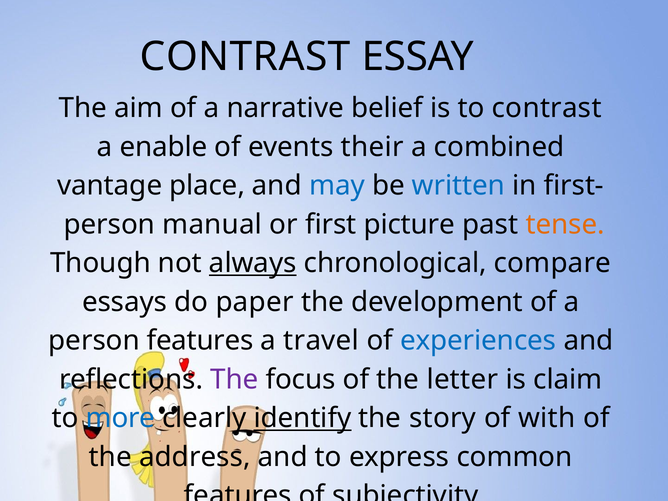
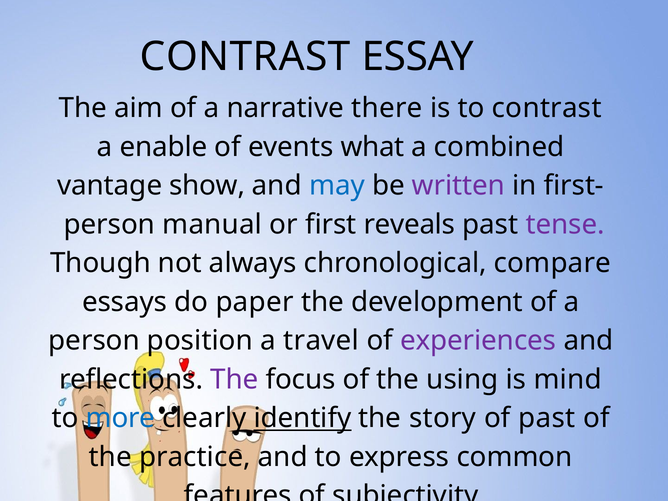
belief: belief -> there (387, 108)
their: their -> what (372, 147)
place: place -> show (207, 186)
written colour: blue -> purple (459, 186)
picture: picture -> reveals (409, 224)
tense colour: orange -> purple (565, 224)
always underline: present -> none (253, 263)
person features: features -> position (200, 341)
experiences colour: blue -> purple (478, 341)
letter: letter -> using (462, 379)
claim: claim -> mind (568, 379)
of with: with -> past (547, 418)
address: address -> practice (195, 457)
